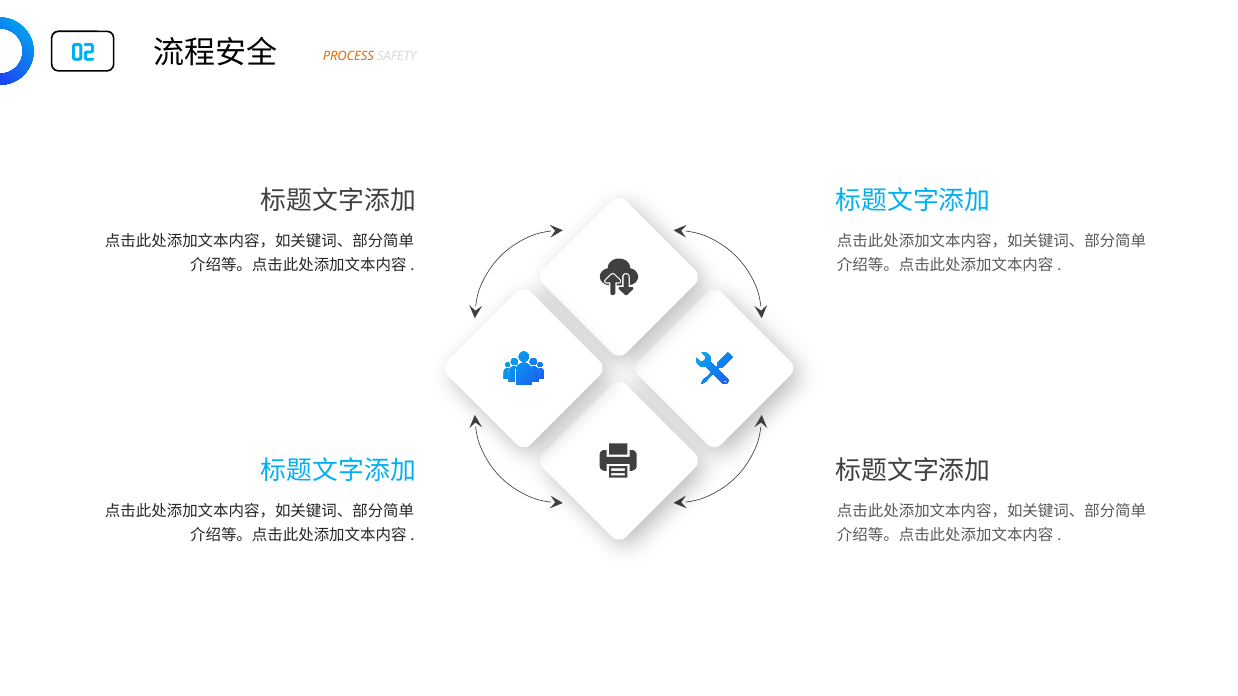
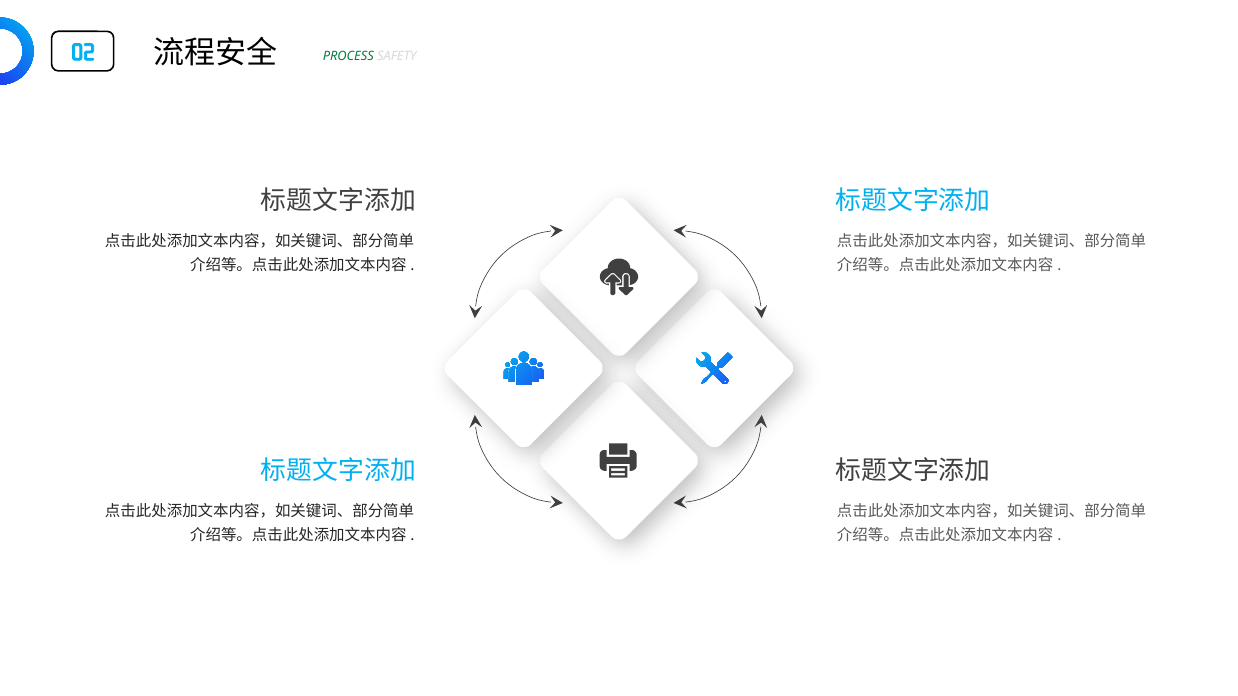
PROCESS colour: orange -> green (348, 57)
